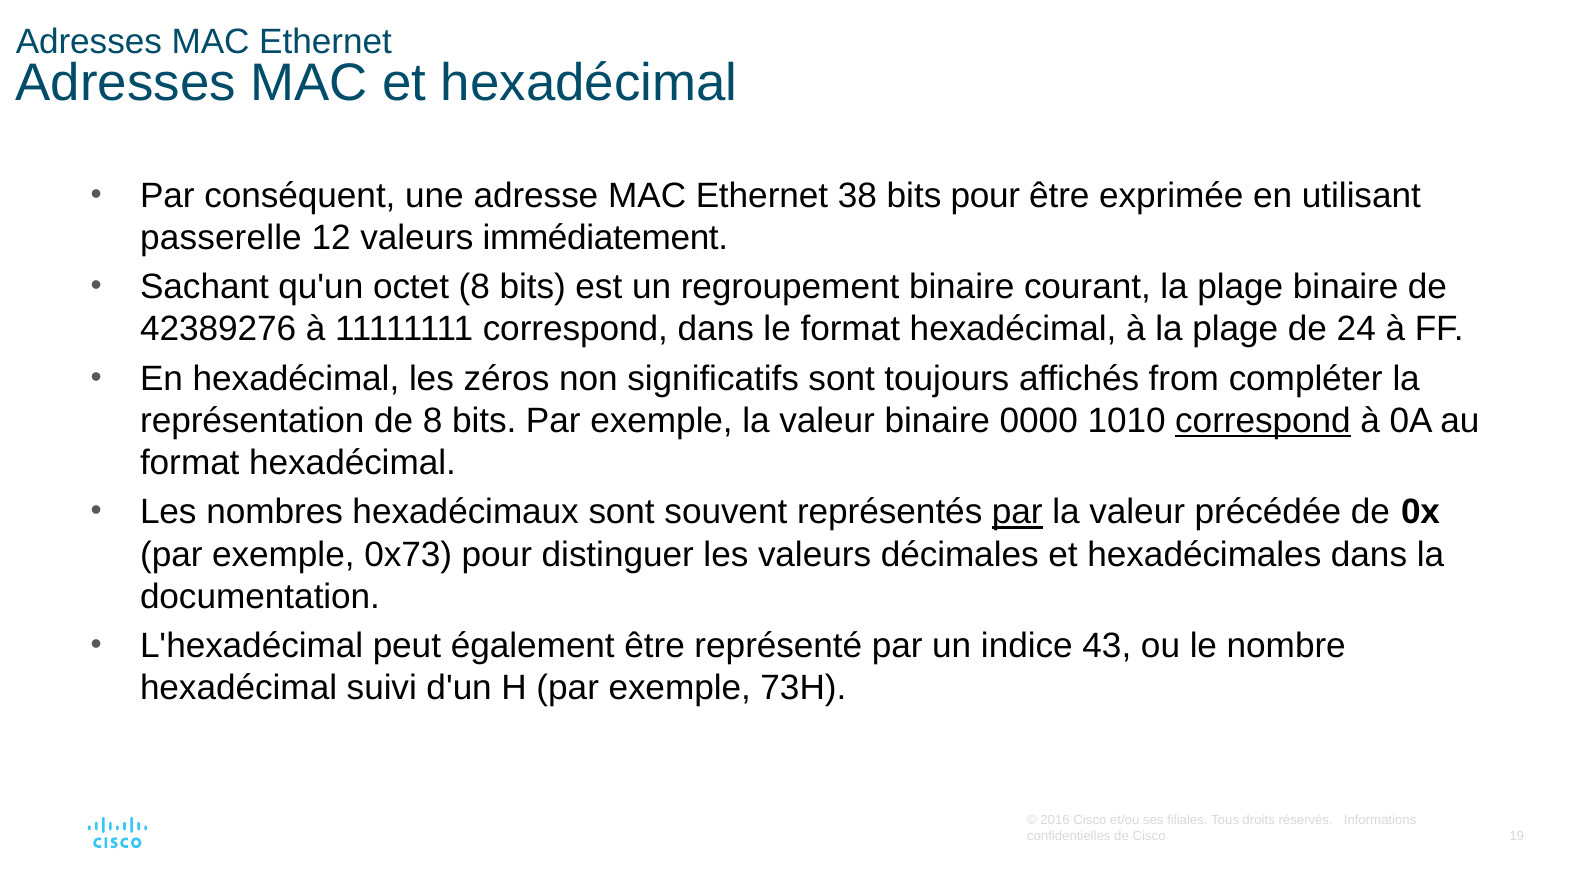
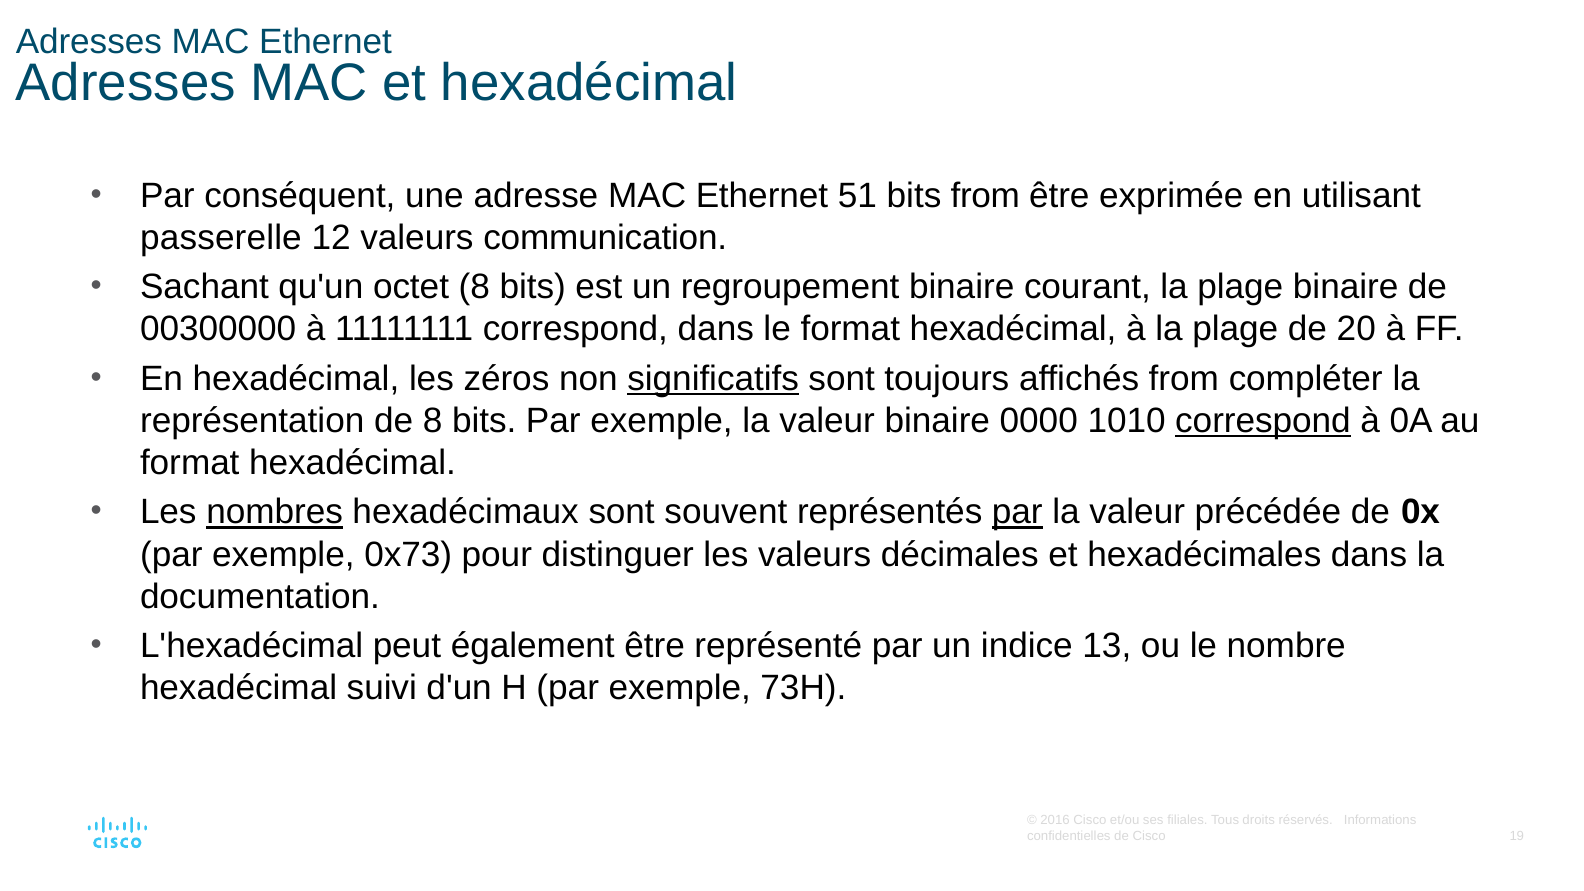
38: 38 -> 51 (857, 196)
bits pour: pour -> from (985, 196)
immédiatement: immédiatement -> communication (605, 238)
42389276: 42389276 -> 00300000 (218, 329)
24: 24 -> 20 (1356, 329)
significatifs underline: none -> present (713, 379)
nombres underline: none -> present (275, 512)
43: 43 -> 13 (1107, 646)
